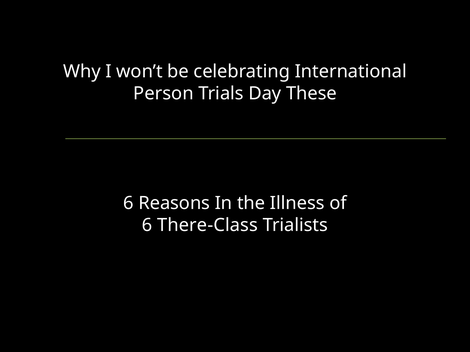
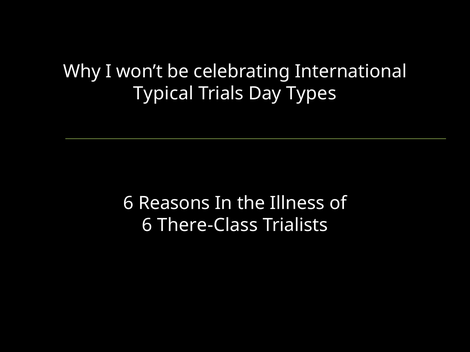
Person: Person -> Typical (163, 94)
These: These -> Types (311, 94)
